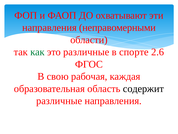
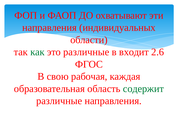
неправомерными: неправомерными -> индивидуальных (117, 28)
спорте: спорте -> входит (134, 52)
содержит colour: black -> green (143, 88)
